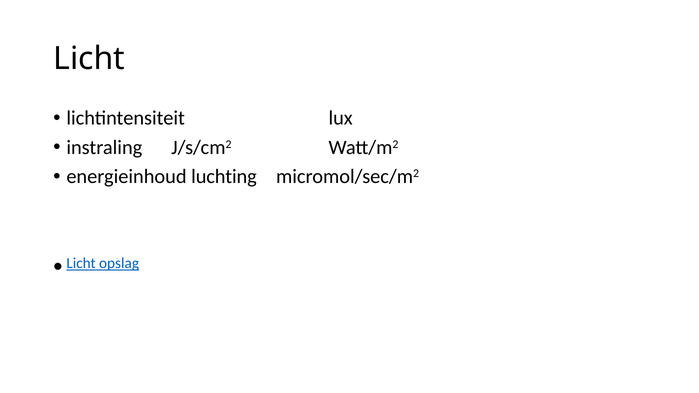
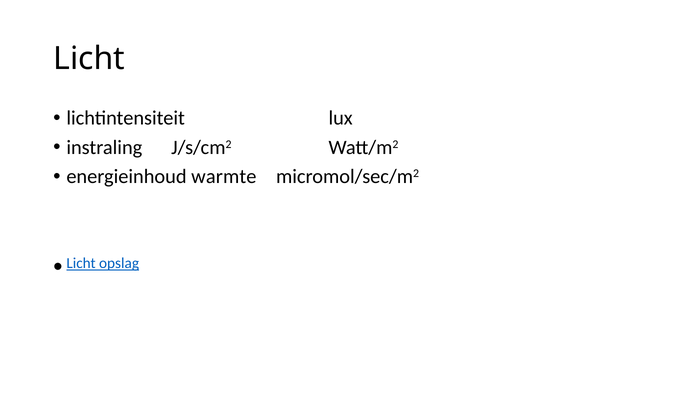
luchting: luchting -> warmte (224, 177)
